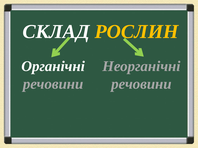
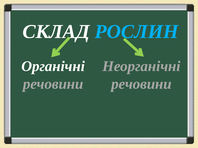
РОСЛИН colour: yellow -> light blue (137, 32)
